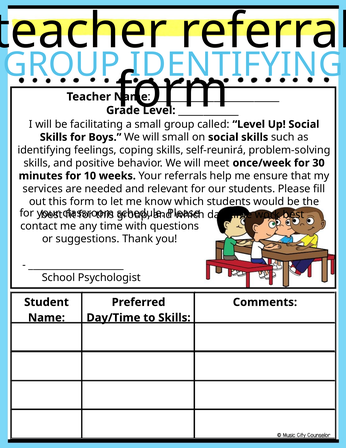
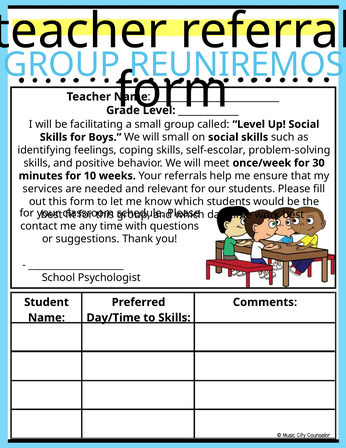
GROUP IDENTIFYING: IDENTIFYING -> REUNIREMOS (237, 65)
self-reunirá: self-reunirá -> self-escolar (216, 150)
